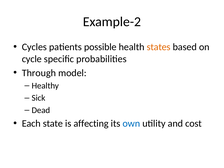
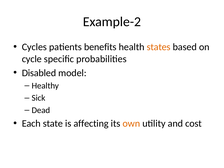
possible: possible -> benefits (100, 47)
Through: Through -> Disabled (39, 73)
own colour: blue -> orange (131, 123)
